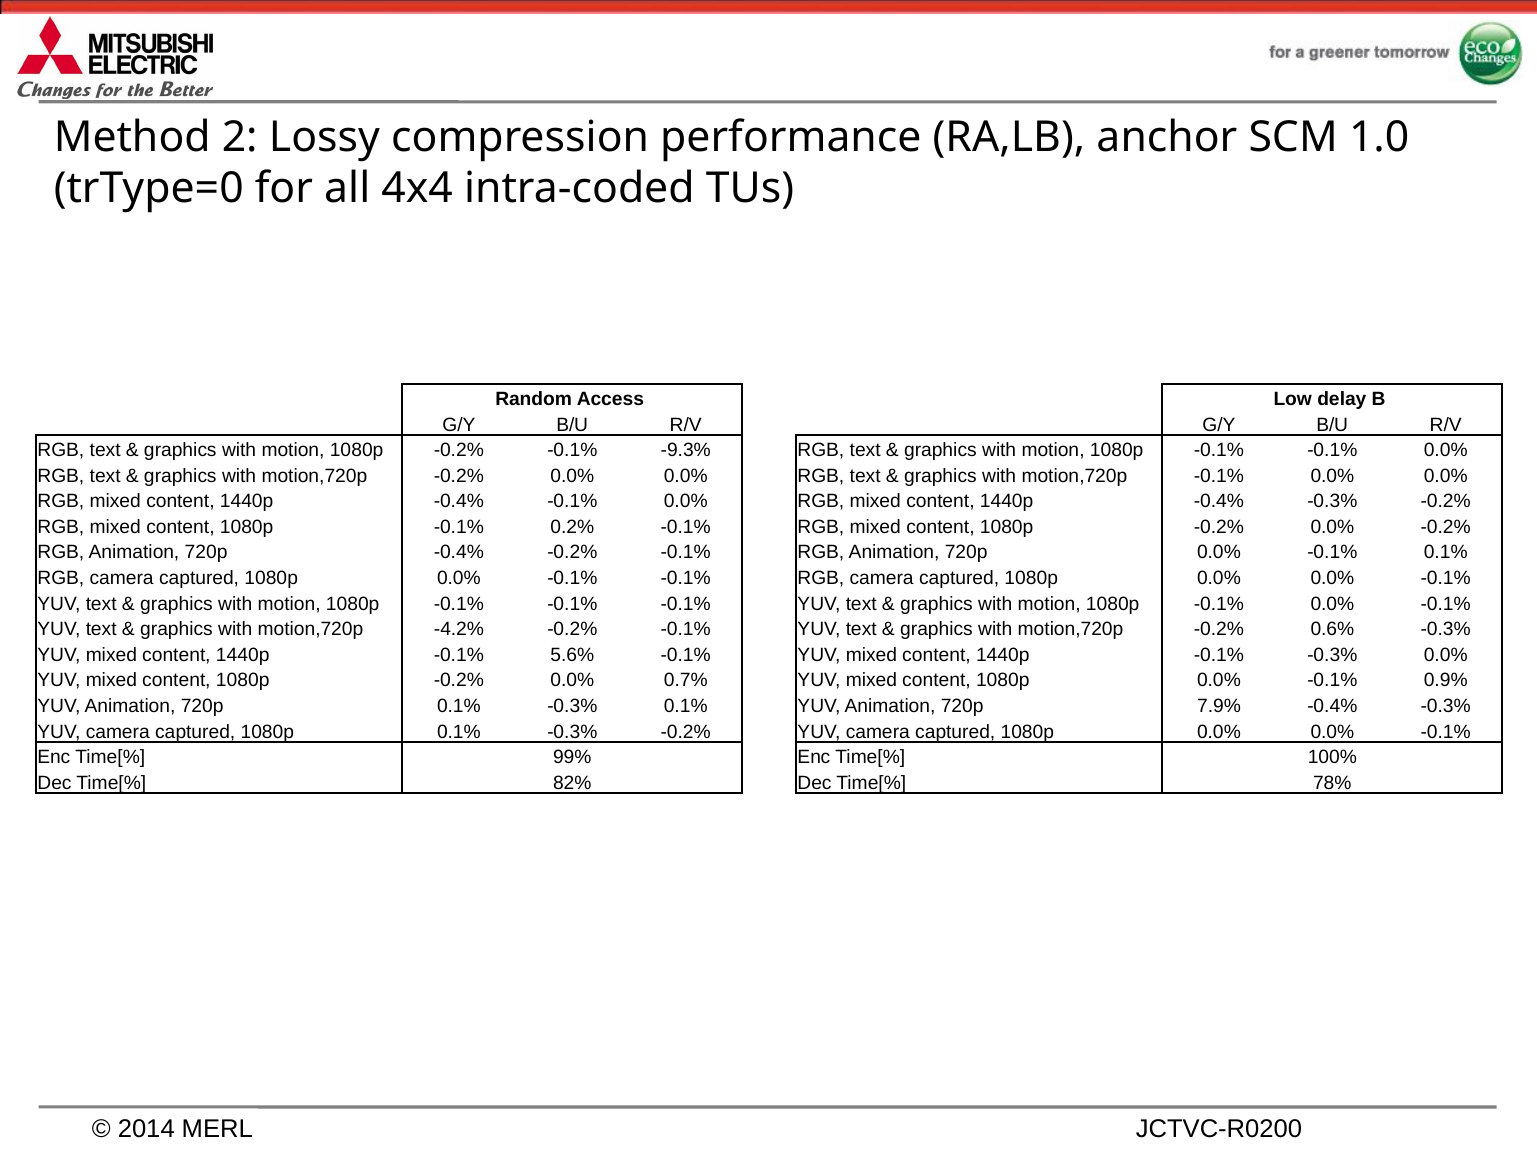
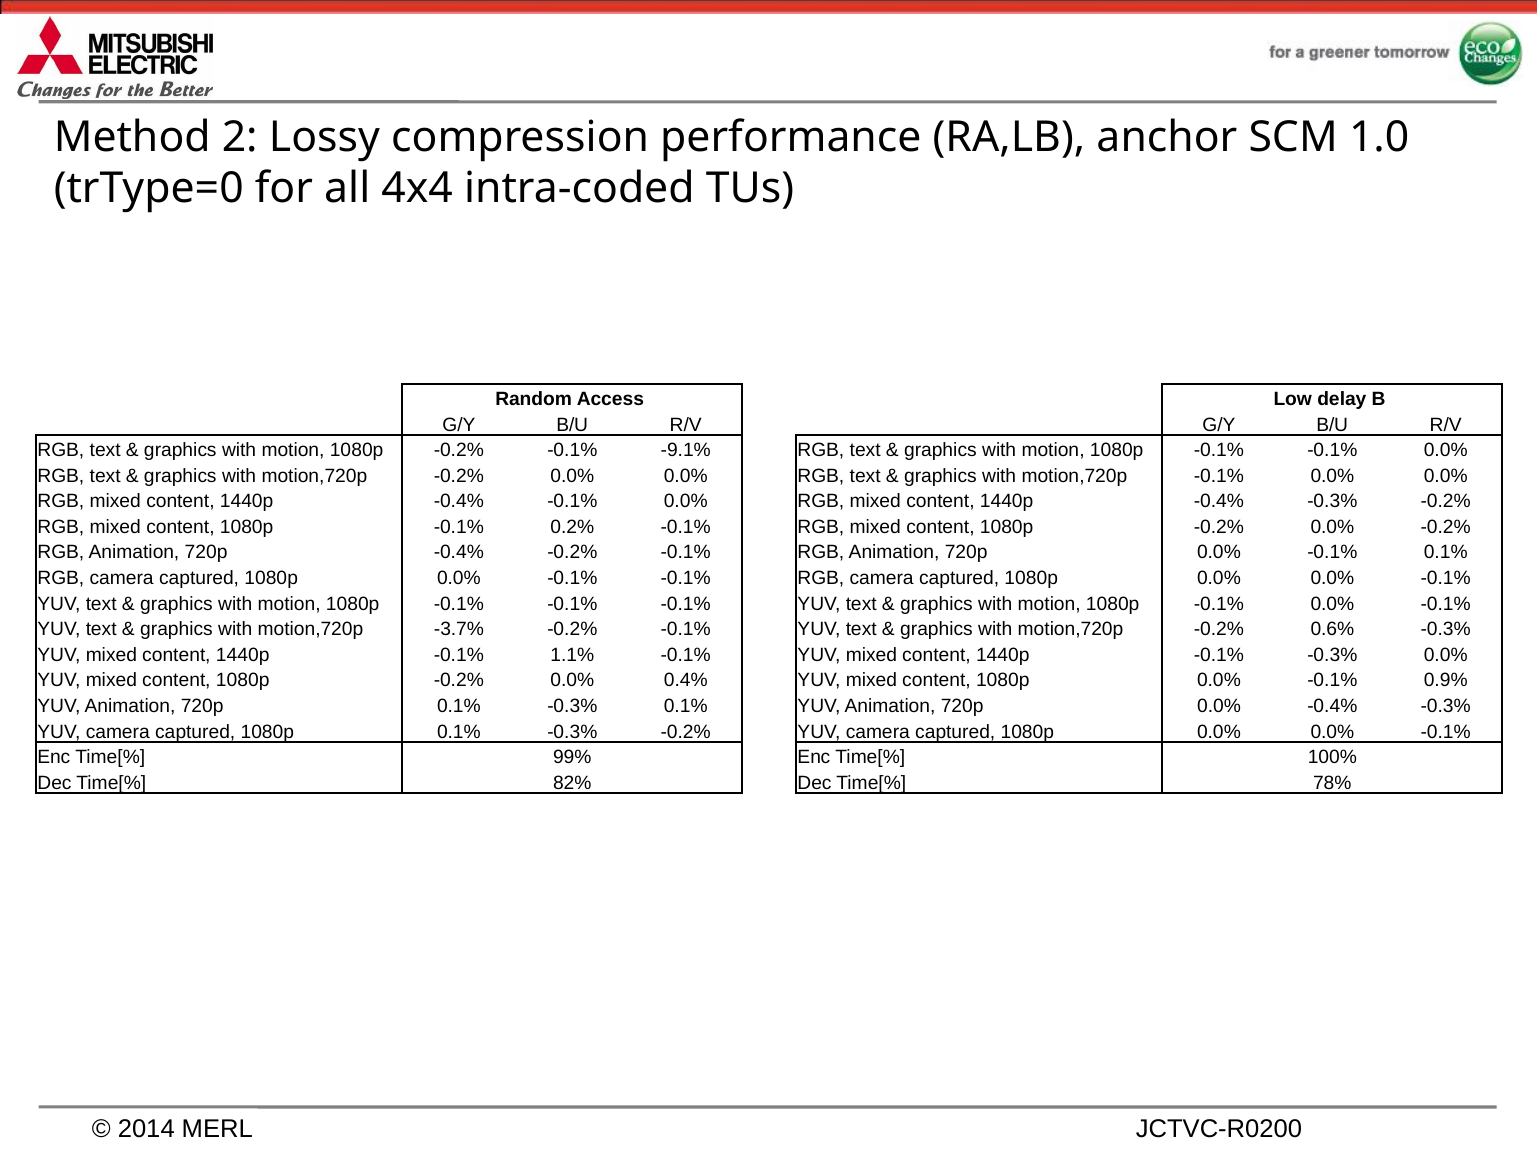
-9.3%: -9.3% -> -9.1% (686, 451)
-4.2%: -4.2% -> -3.7% (459, 630)
5.6%: 5.6% -> 1.1% (572, 655)
0.7%: 0.7% -> 0.4% (686, 681)
YUV Animation 720p 7.9%: 7.9% -> 0.0% (1219, 707)
